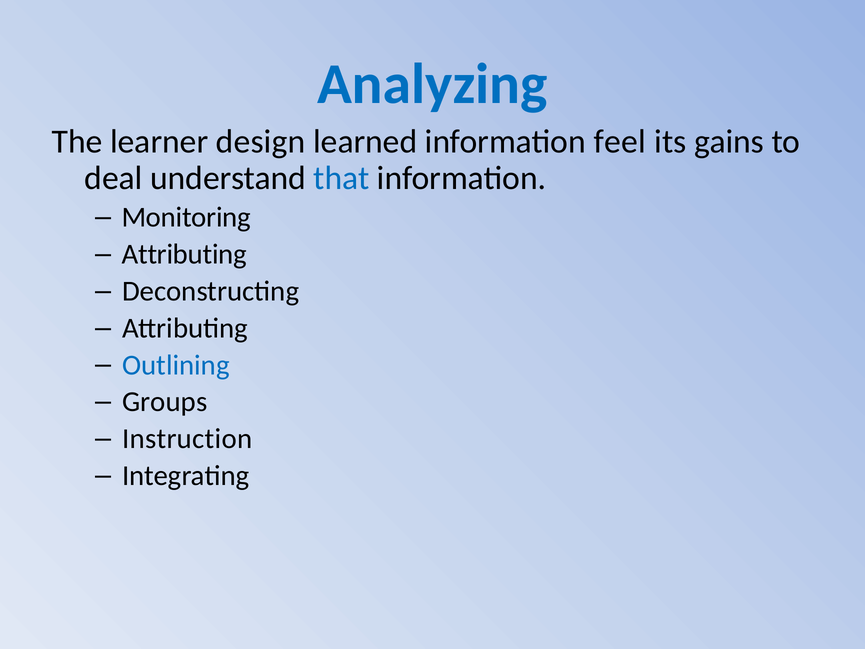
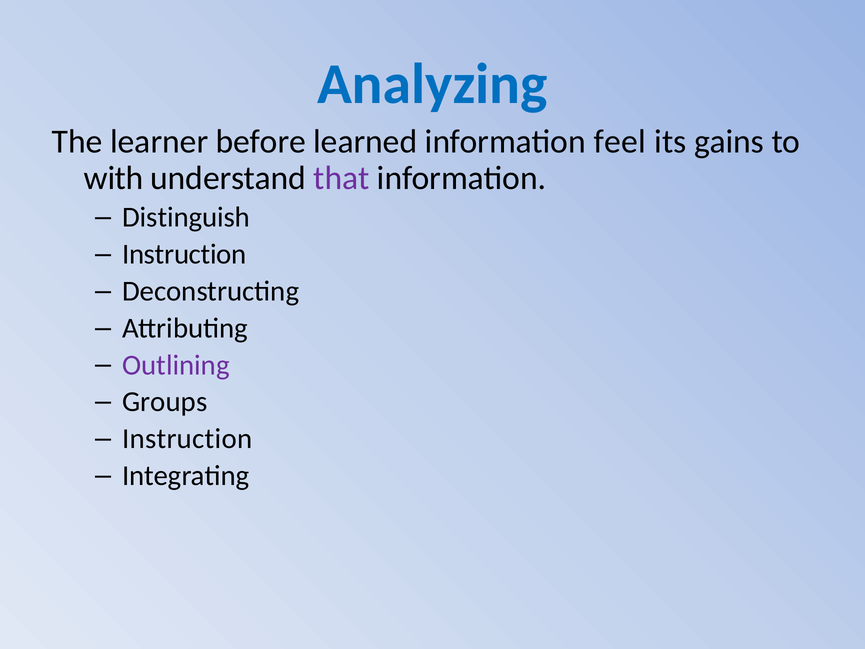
design: design -> before (261, 142)
deal: deal -> with (114, 178)
that colour: blue -> purple (341, 178)
Monitoring: Monitoring -> Distinguish (186, 217)
Attributing: Attributing -> Instruction (184, 254)
Outlining colour: blue -> purple (176, 365)
